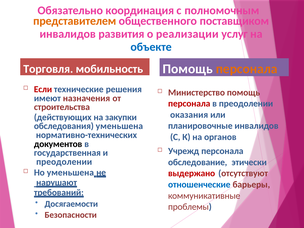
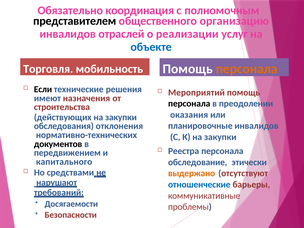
представителем colour: orange -> black (75, 21)
поставщиком: поставщиком -> организацию (234, 21)
развития: развития -> отраслей (121, 34)
Если colour: red -> black (43, 89)
Министерство: Министерство -> Мероприятий (196, 92)
персонала colour: red -> black (189, 104)
обследования уменьшена: уменьшена -> отклонения (119, 126)
К на органов: органов -> закупки (220, 137)
Учрежд: Учрежд -> Реестра (184, 151)
государственная: государственная -> передвижением (67, 153)
преодолении: преодолении -> капитального (64, 162)
Но уменьшена: уменьшена -> средствами (70, 173)
выдержано colour: red -> orange (192, 173)
